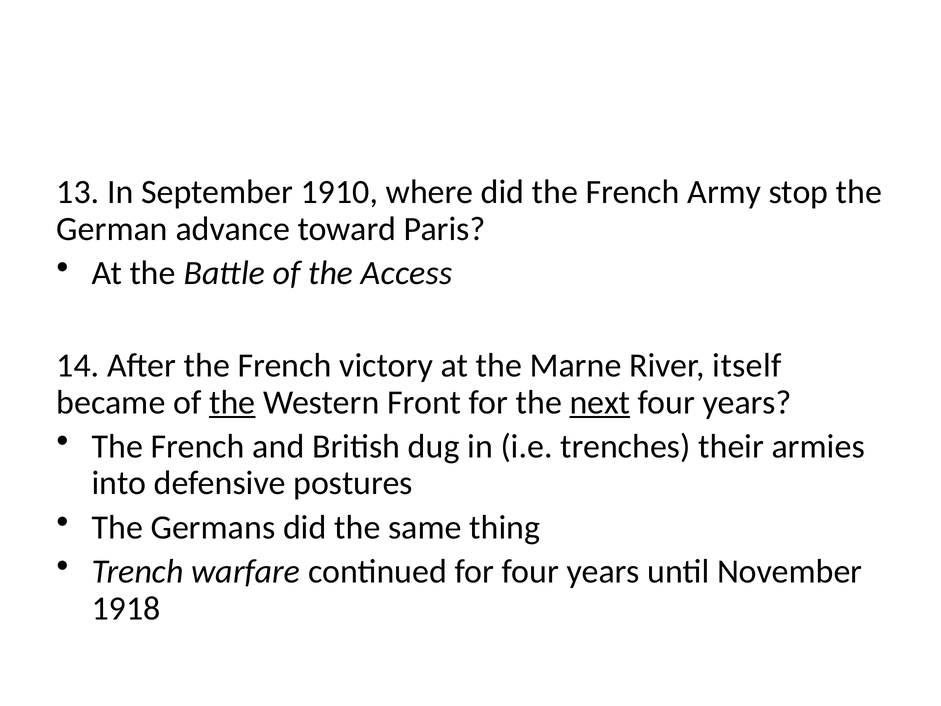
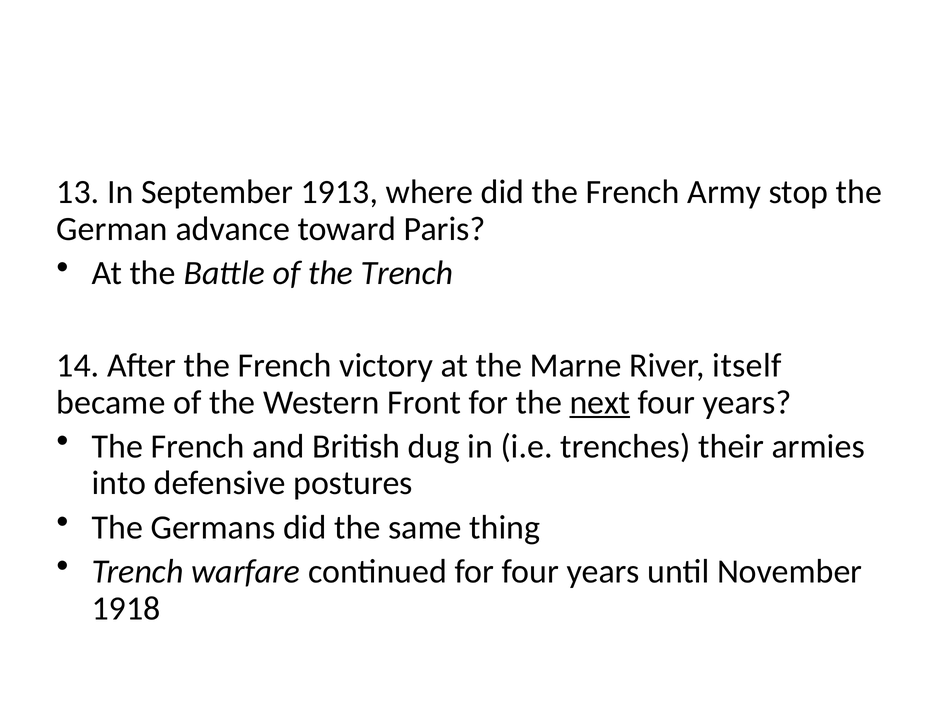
1910: 1910 -> 1913 (339, 192)
the Access: Access -> Trench (407, 273)
the underline: present -> none (232, 402)
